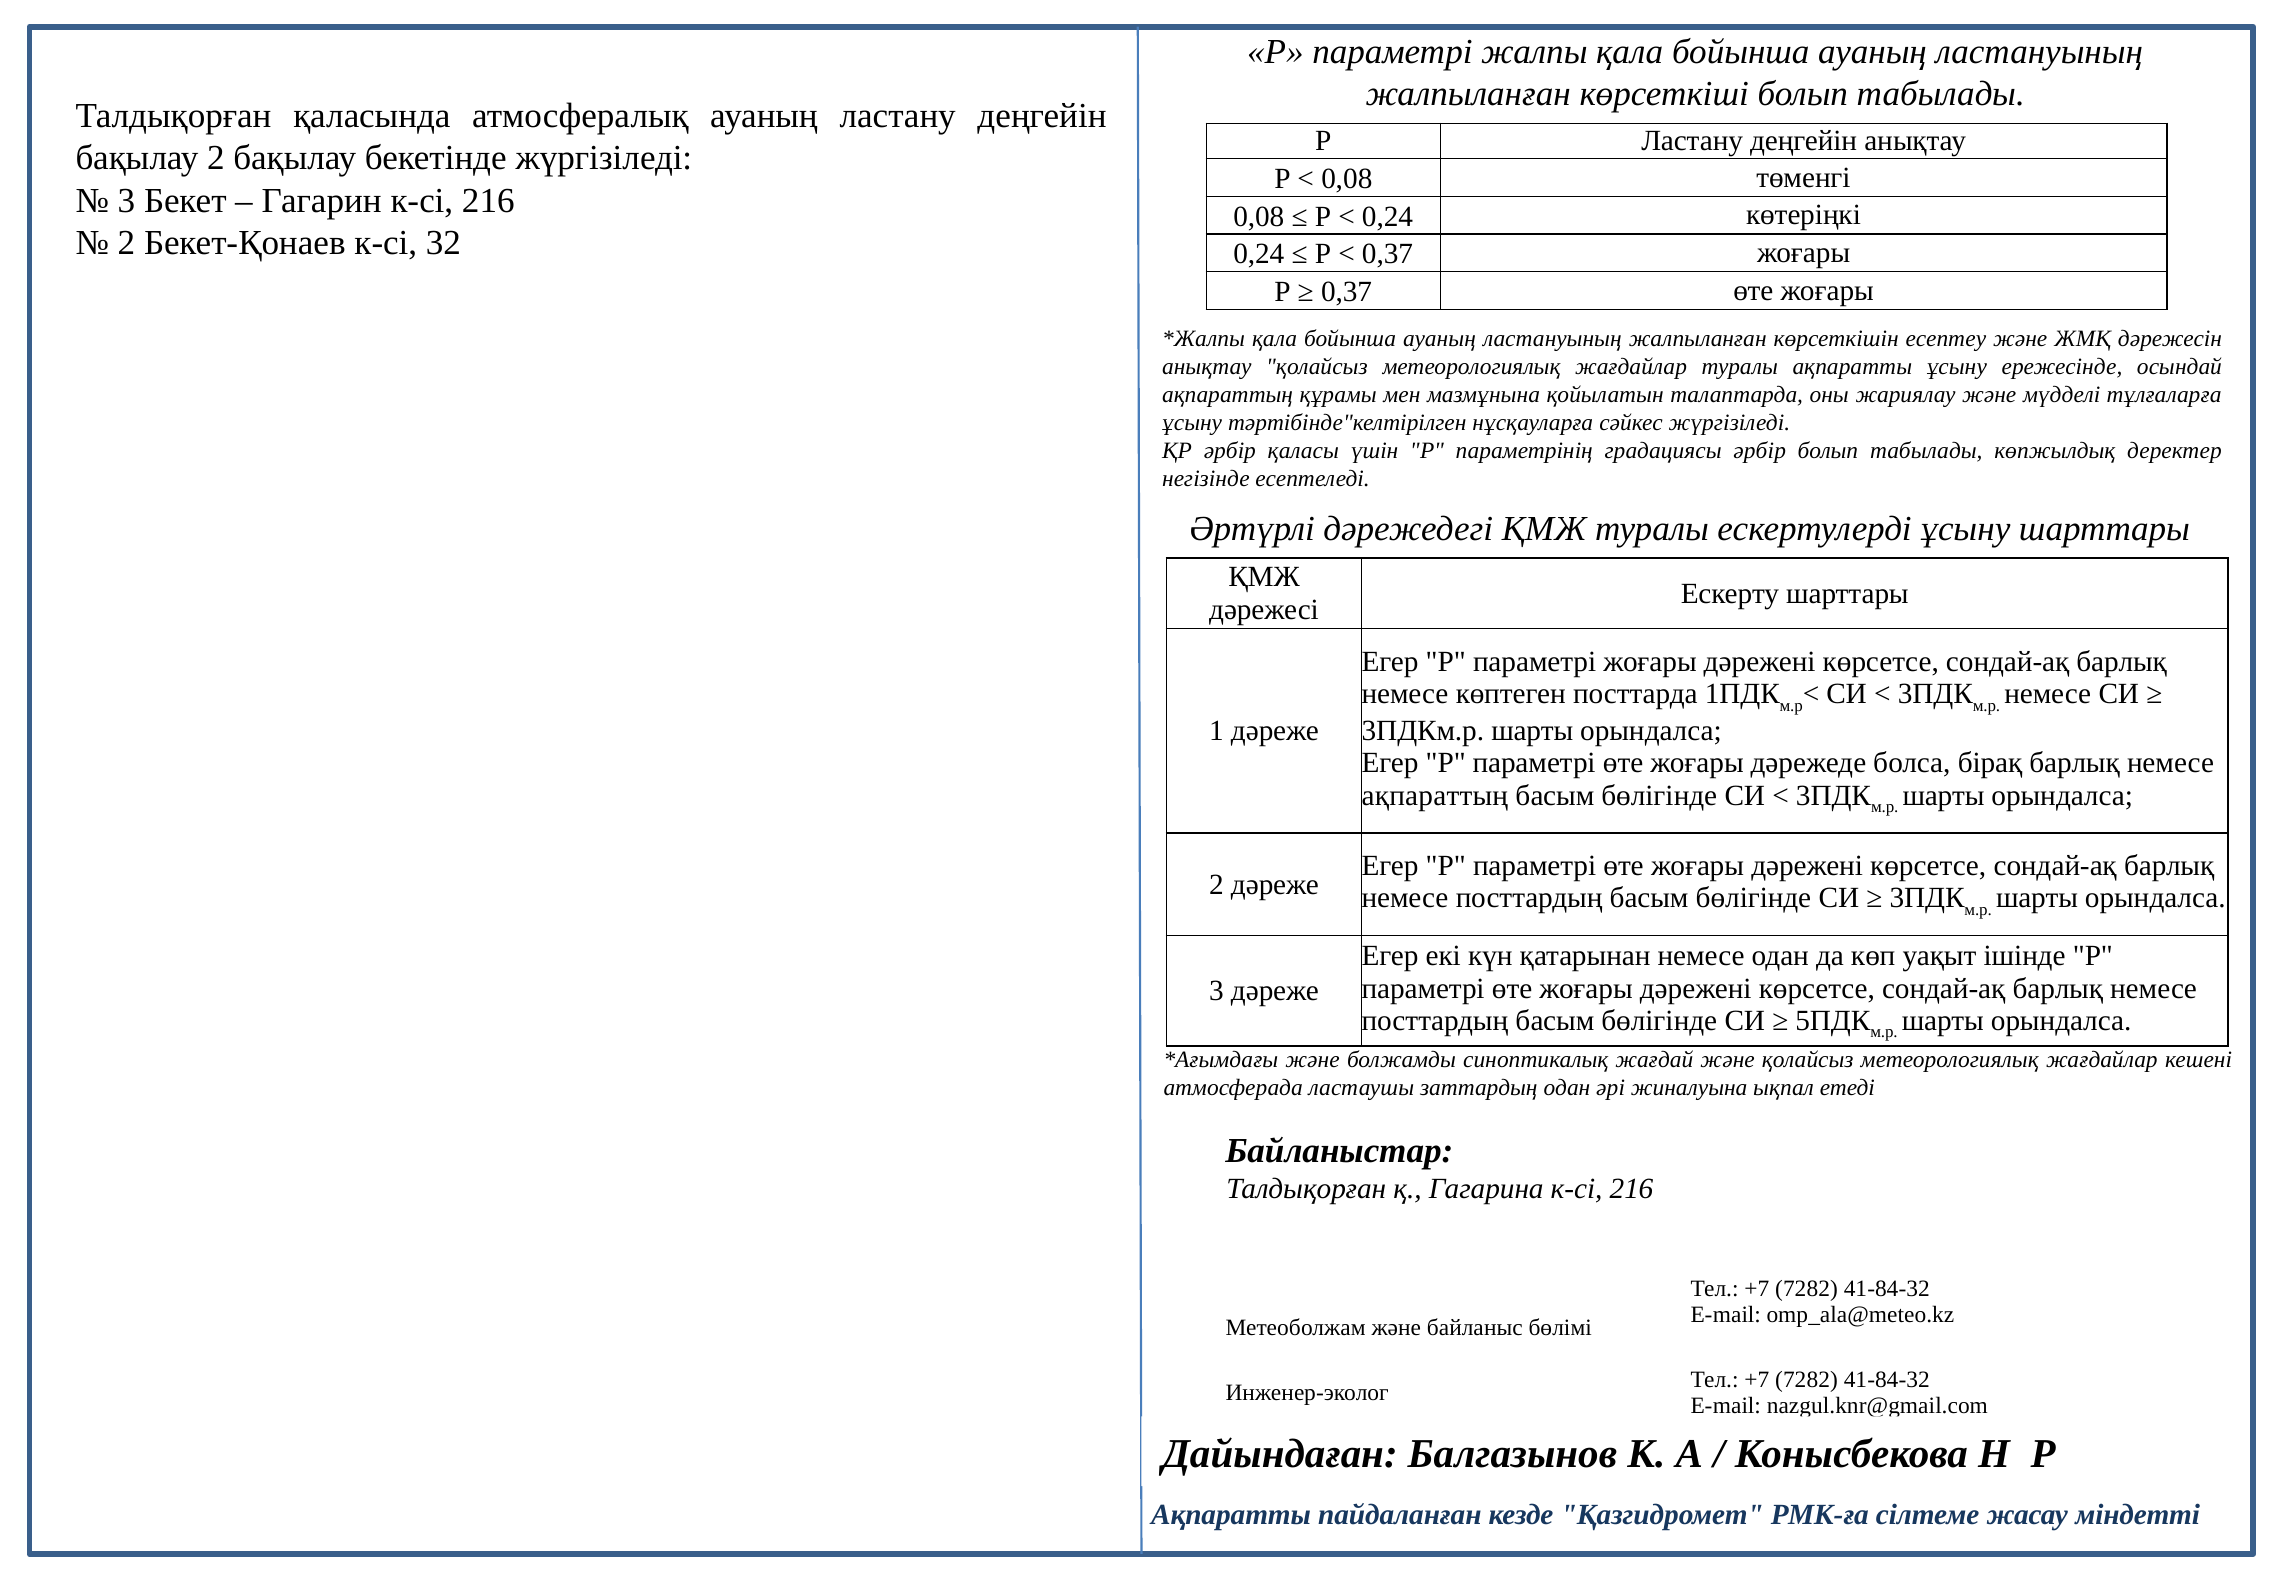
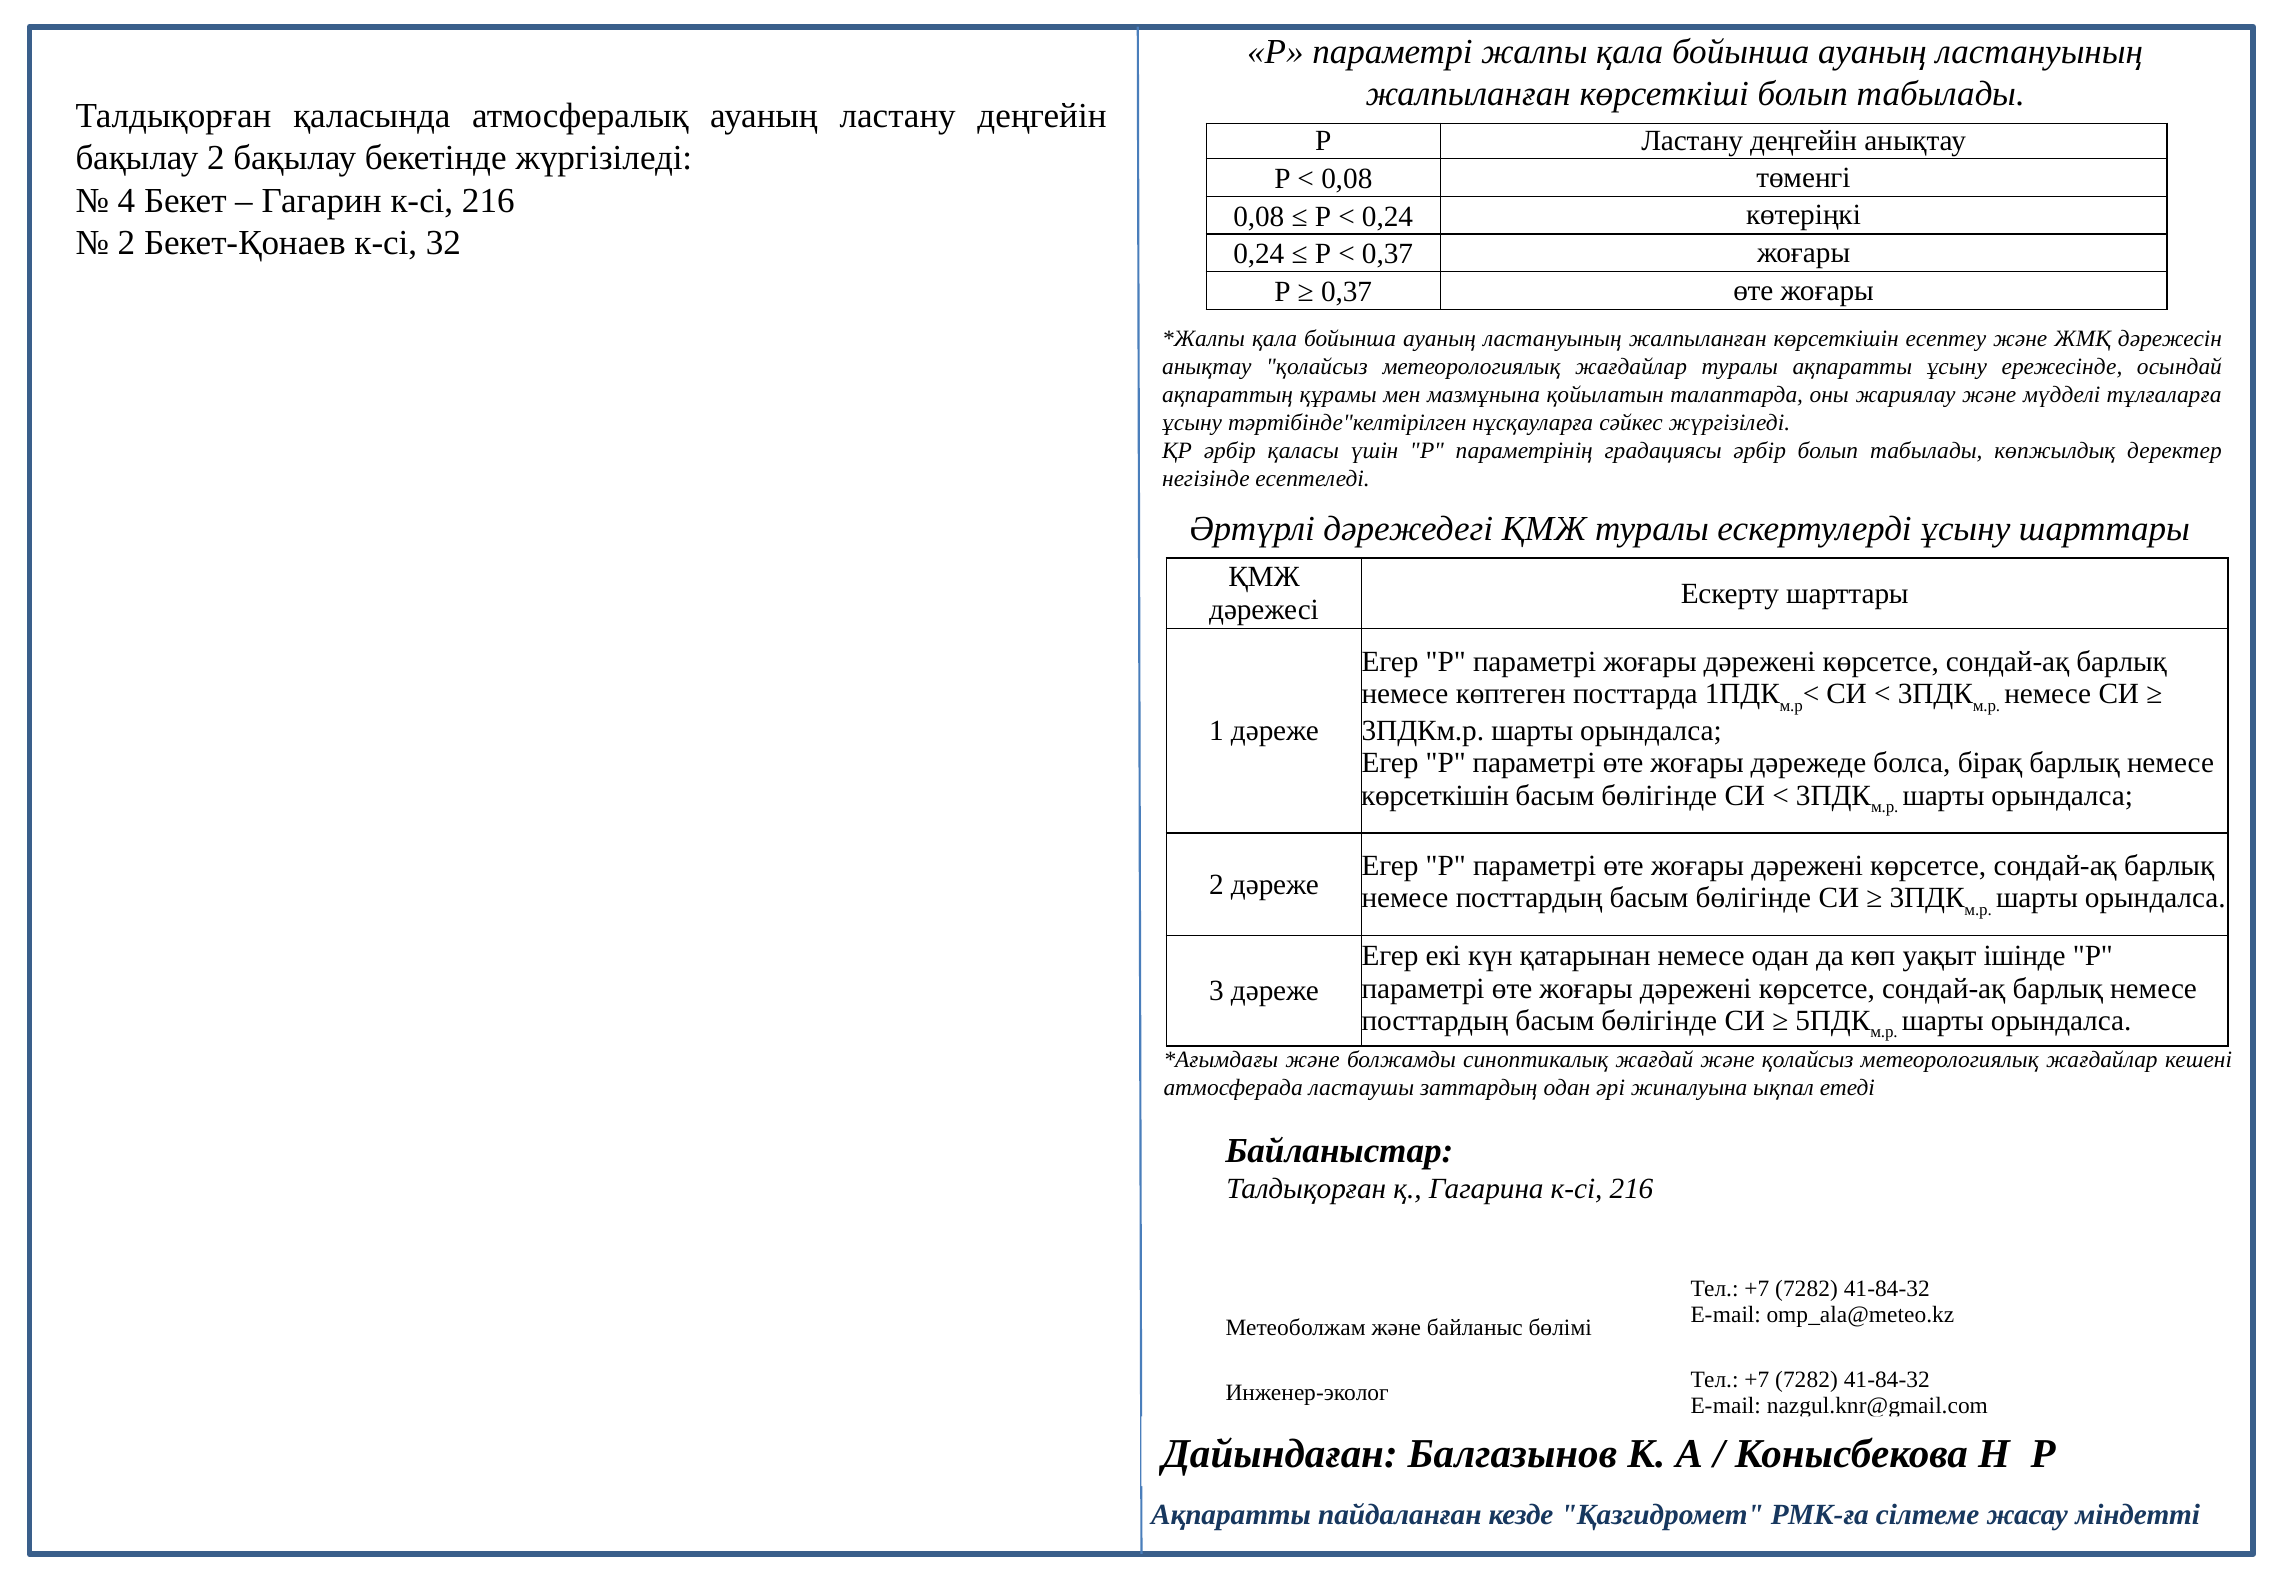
3: 3 -> 4 (127, 200)
ақпараттың: ақпараттың -> көрсеткішін (1435, 795)
